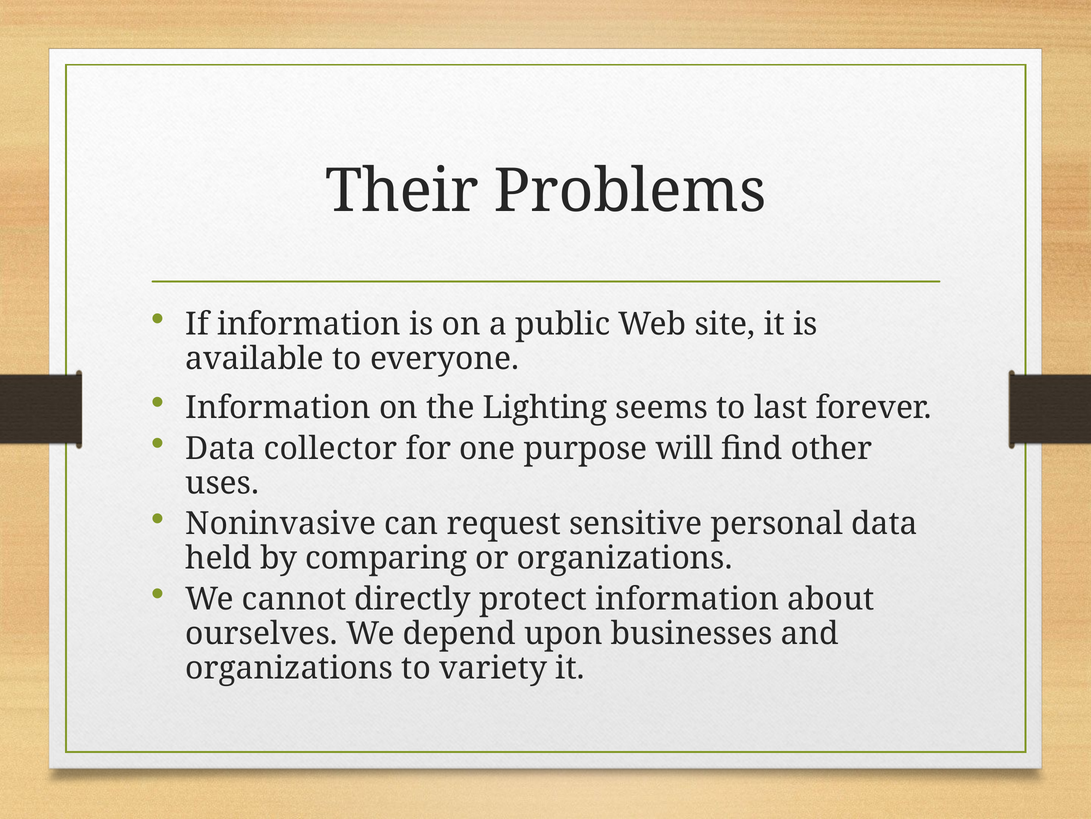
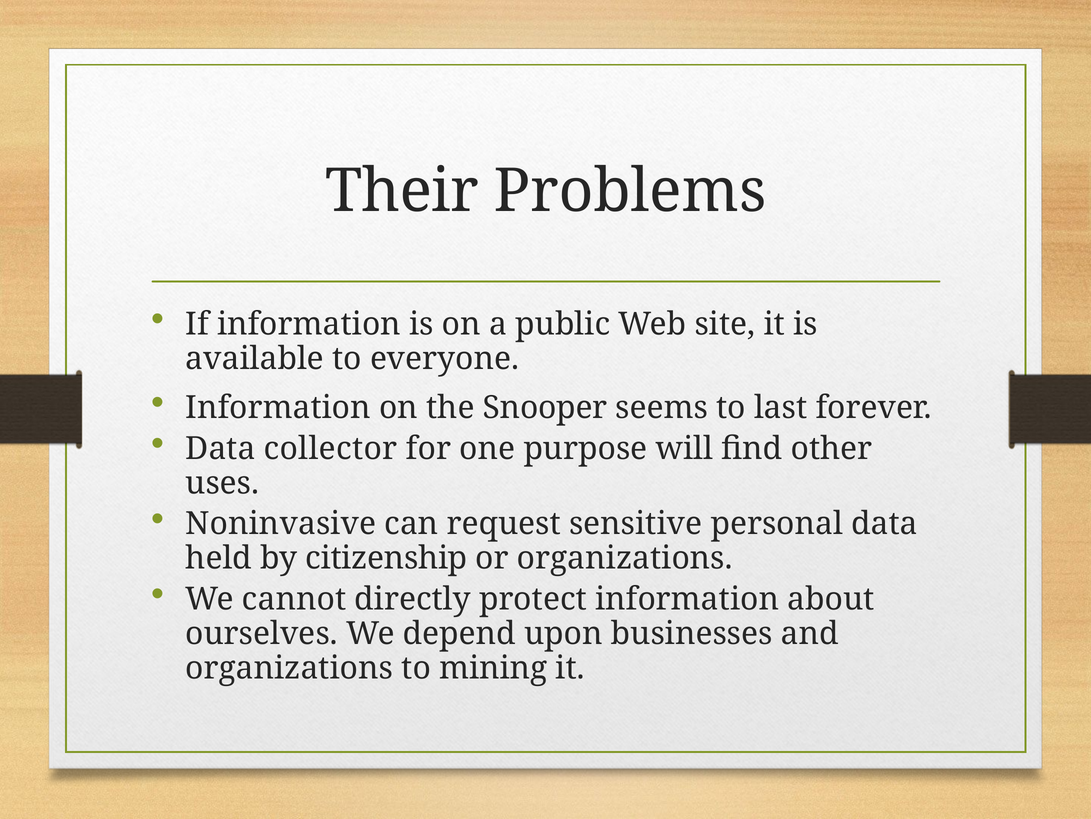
Lighting: Lighting -> Snooper (545, 407)
comparing: comparing -> citizenship (386, 558)
variety: variety -> mining (493, 667)
